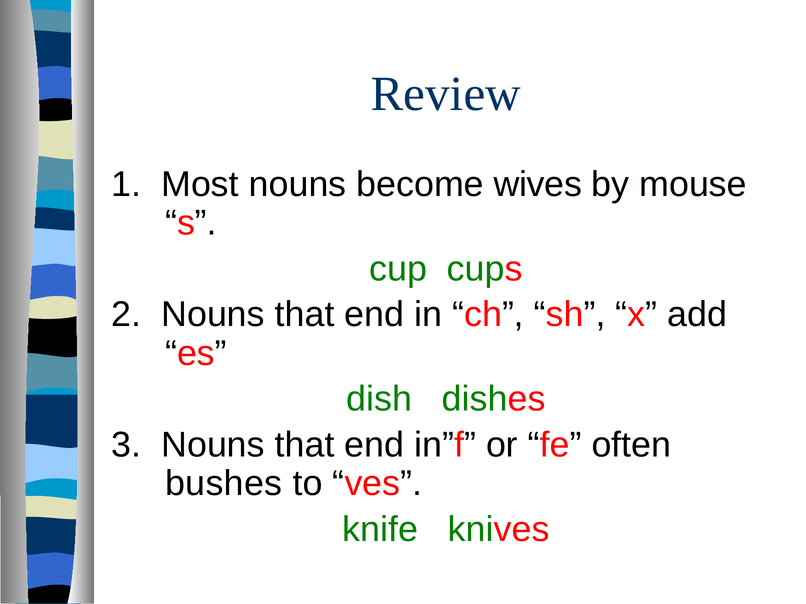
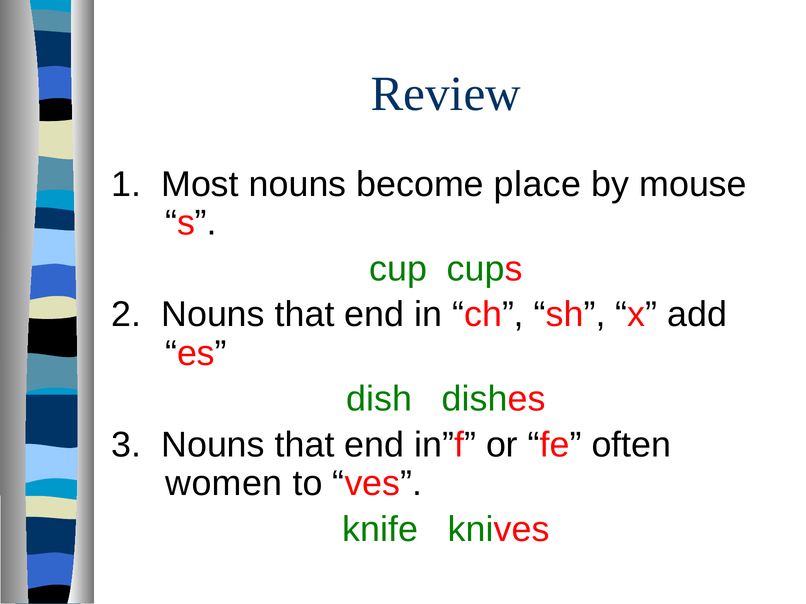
wives: wives -> place (538, 184)
bushes: bushes -> women (224, 484)
